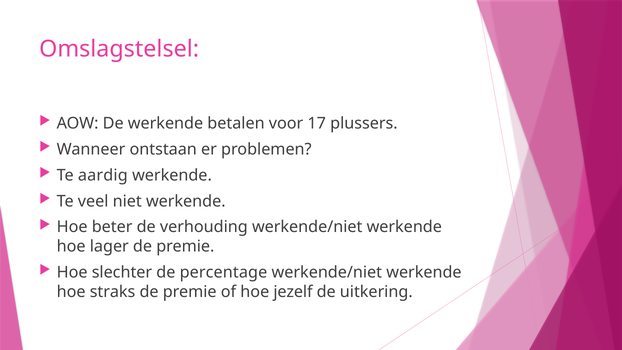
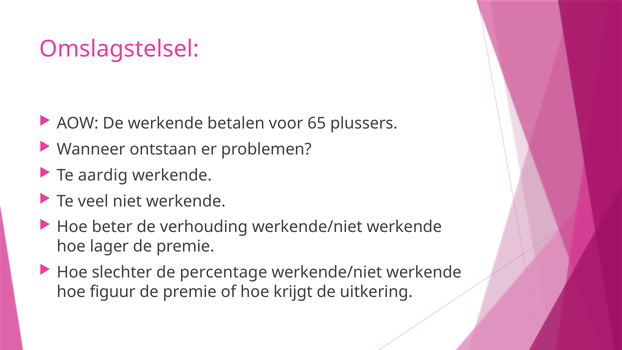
17: 17 -> 65 (317, 123)
straks: straks -> figuur (113, 292)
jezelf: jezelf -> krijgt (293, 292)
